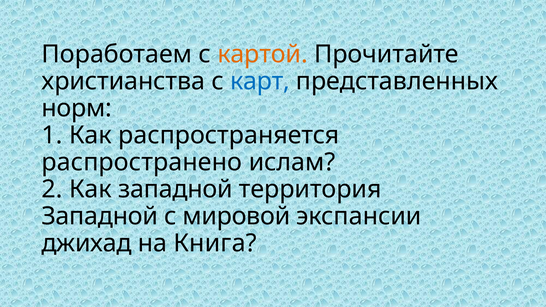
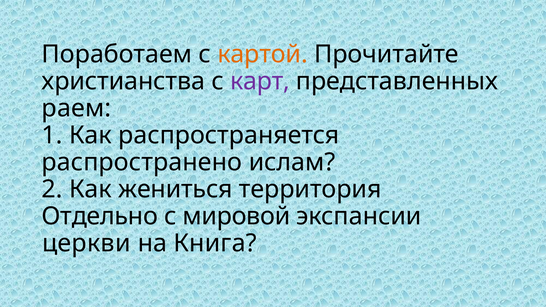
карт colour: blue -> purple (260, 81)
норм: норм -> раем (76, 108)
Как западной: западной -> жениться (175, 189)
Западной: Западной -> Отдельно (100, 216)
джихад: джихад -> церкви (86, 243)
